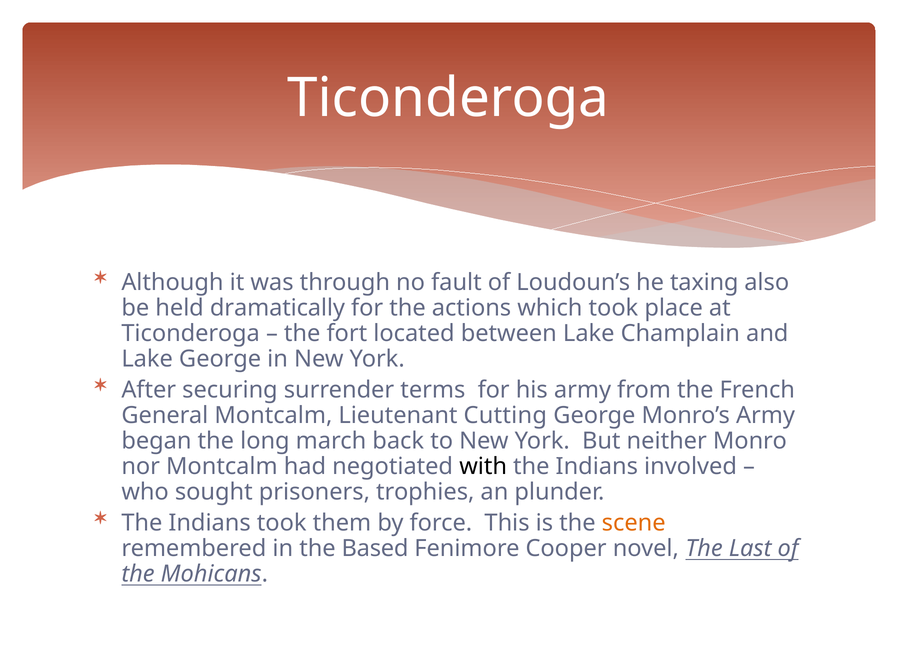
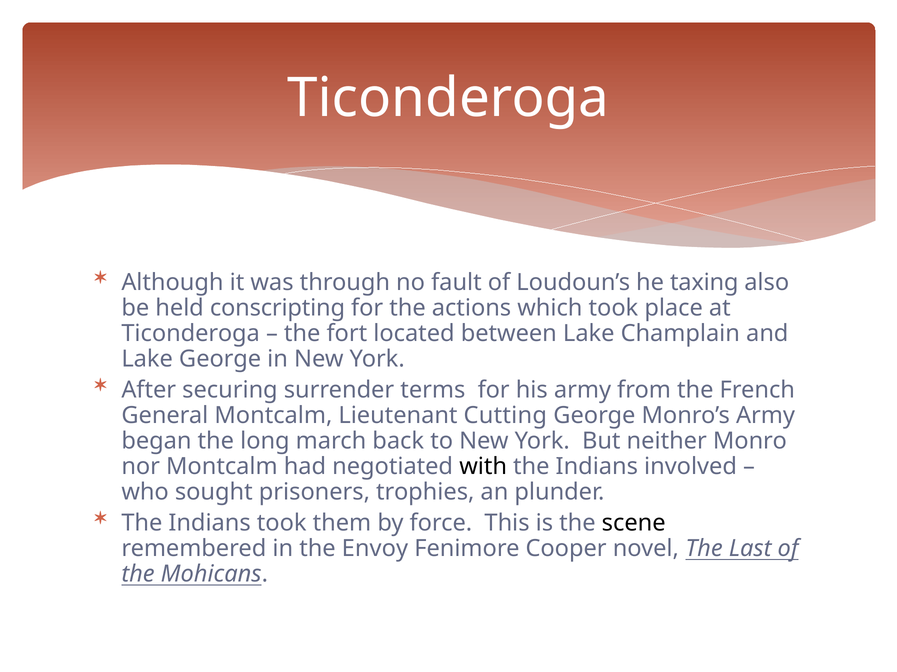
dramatically: dramatically -> conscripting (278, 308)
scene colour: orange -> black (634, 524)
Based: Based -> Envoy (375, 549)
